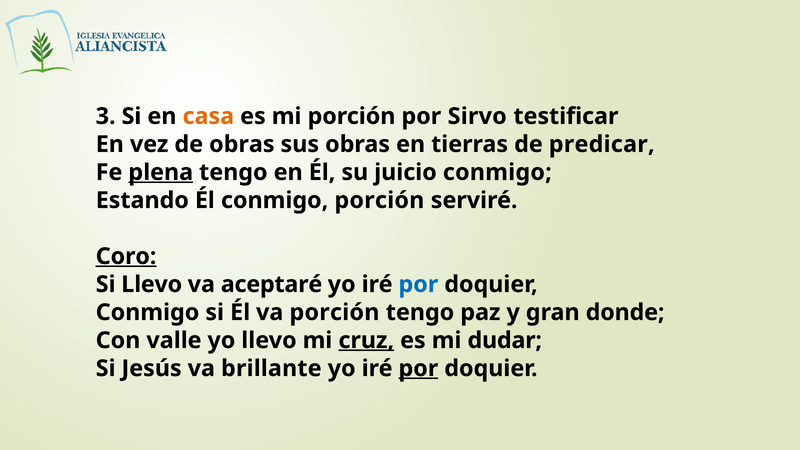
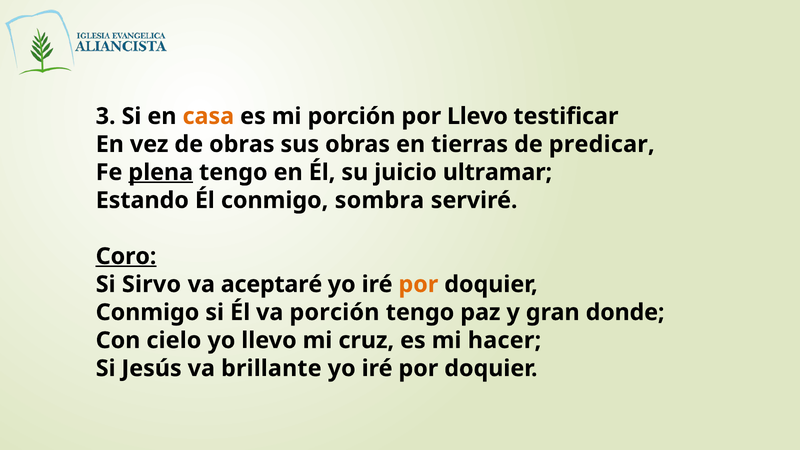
por Sirvo: Sirvo -> Llevo (477, 116)
juicio conmigo: conmigo -> ultramar (497, 172)
conmigo porción: porción -> sombra (379, 200)
Si Llevo: Llevo -> Sirvo (151, 284)
por colour: blue -> orange (418, 284)
valle: valle -> cielo (174, 340)
cruz underline: present -> none (366, 340)
dudar: dudar -> hacer (505, 340)
por underline: present -> none (418, 368)
